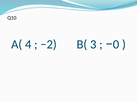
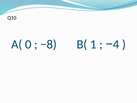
4: 4 -> 0 (28, 44)
−2: −2 -> −8 (49, 44)
3: 3 -> 1 (93, 44)
0: 0 -> 4 (116, 44)
